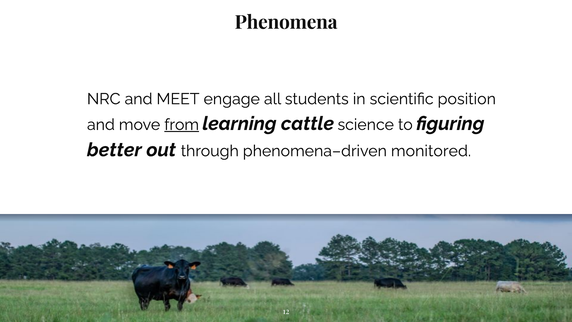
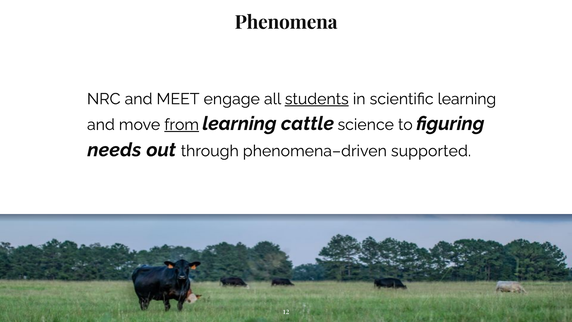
students underline: none -> present (317, 99)
scientific position: position -> learning (467, 99)
better: better -> needs (114, 150)
monitored: monitored -> supported (431, 151)
